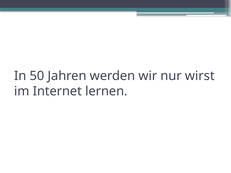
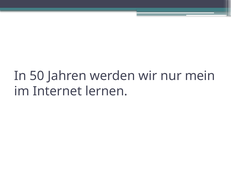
wirst: wirst -> mein (200, 76)
